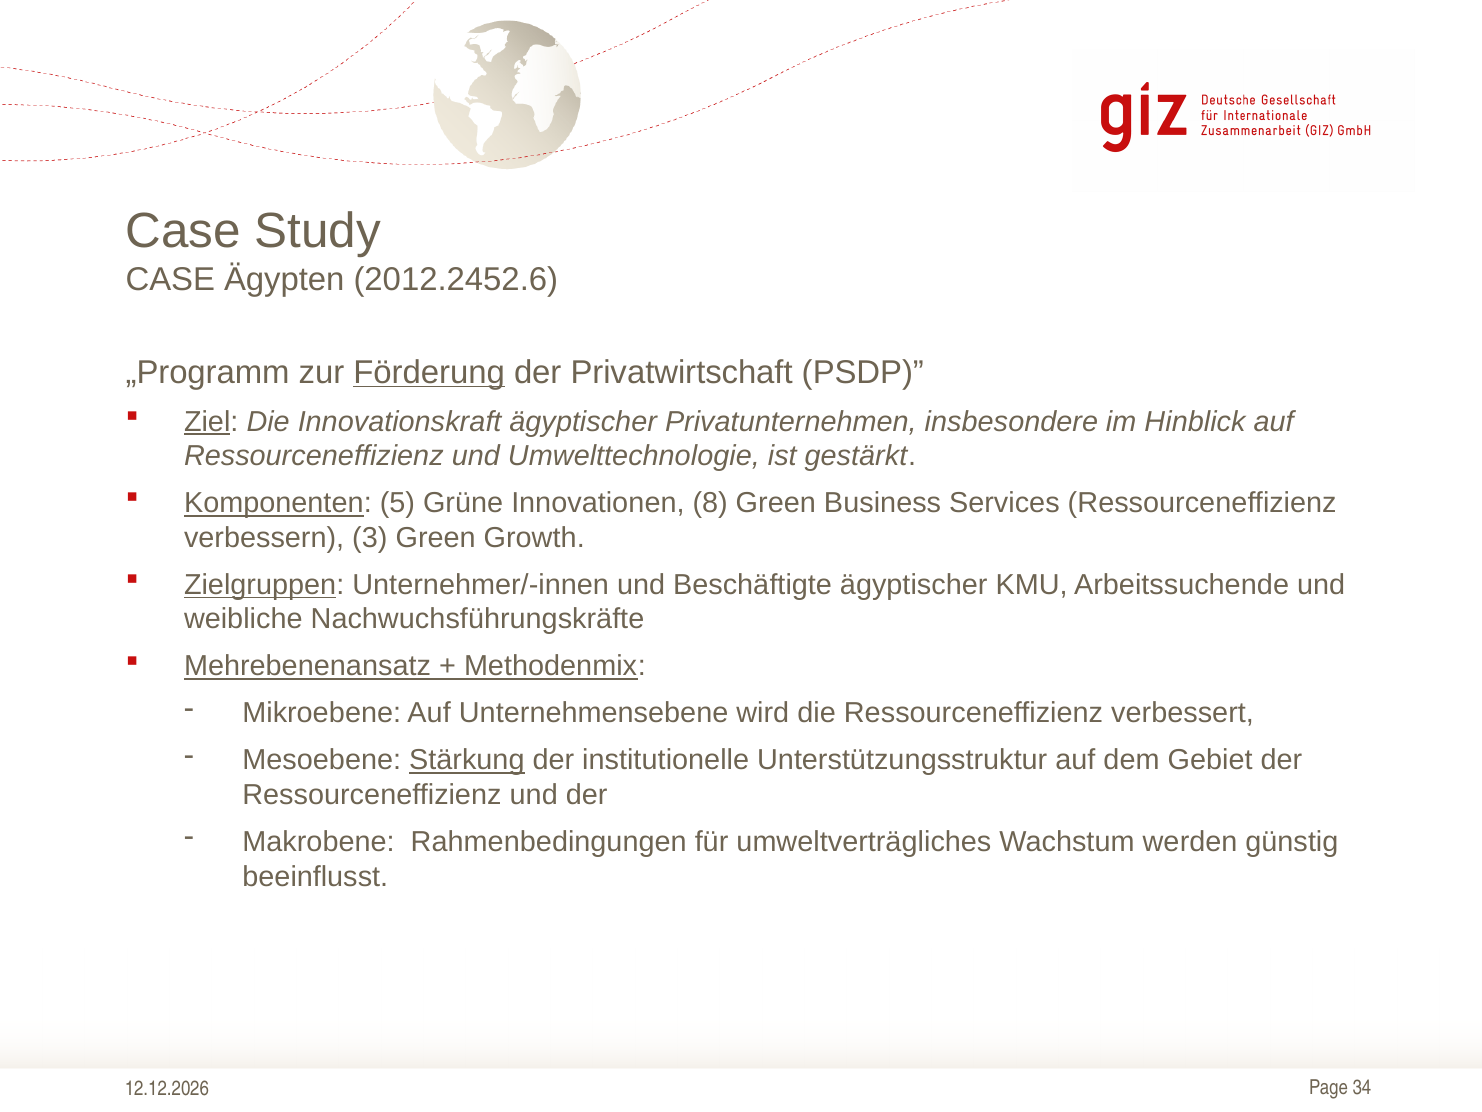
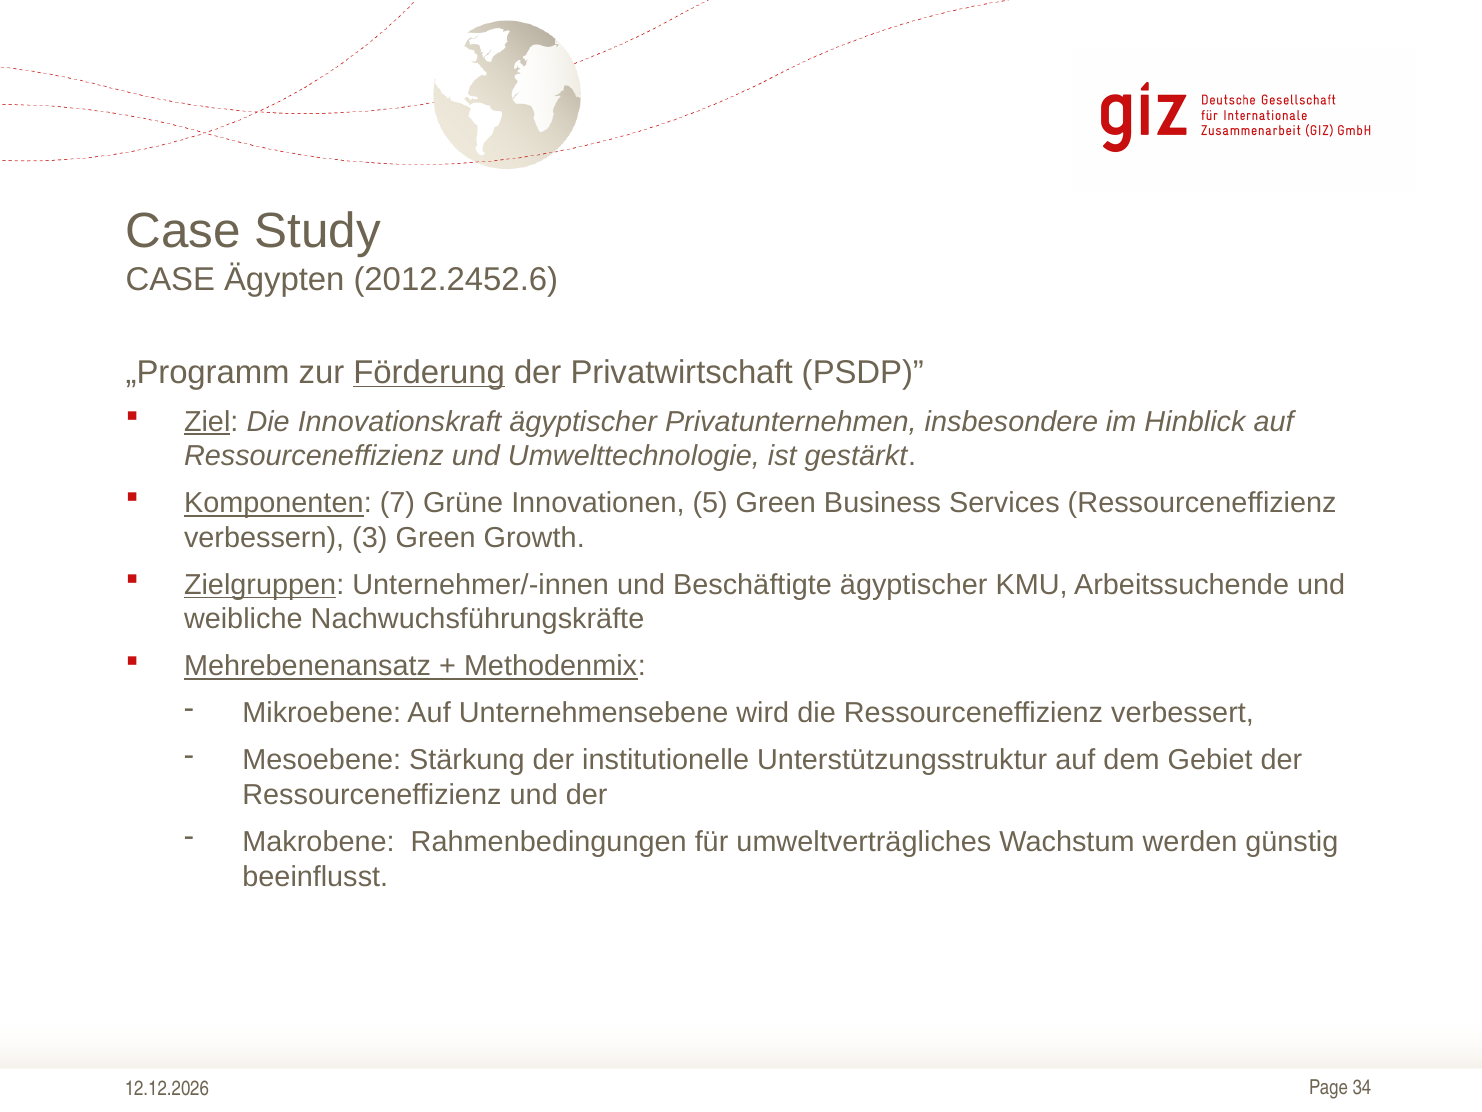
5: 5 -> 7 (397, 503)
8: 8 -> 5 (710, 503)
Stärkung underline: present -> none (467, 760)
